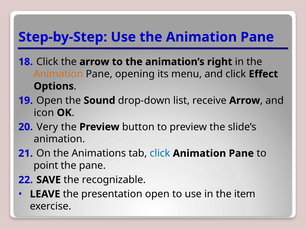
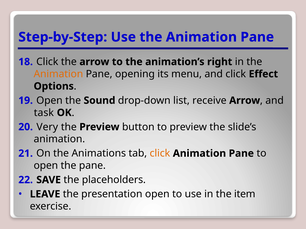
icon: icon -> task (44, 113)
click colour: blue -> orange (160, 154)
point: point -> open (46, 166)
recognizable: recognizable -> placeholders (114, 180)
